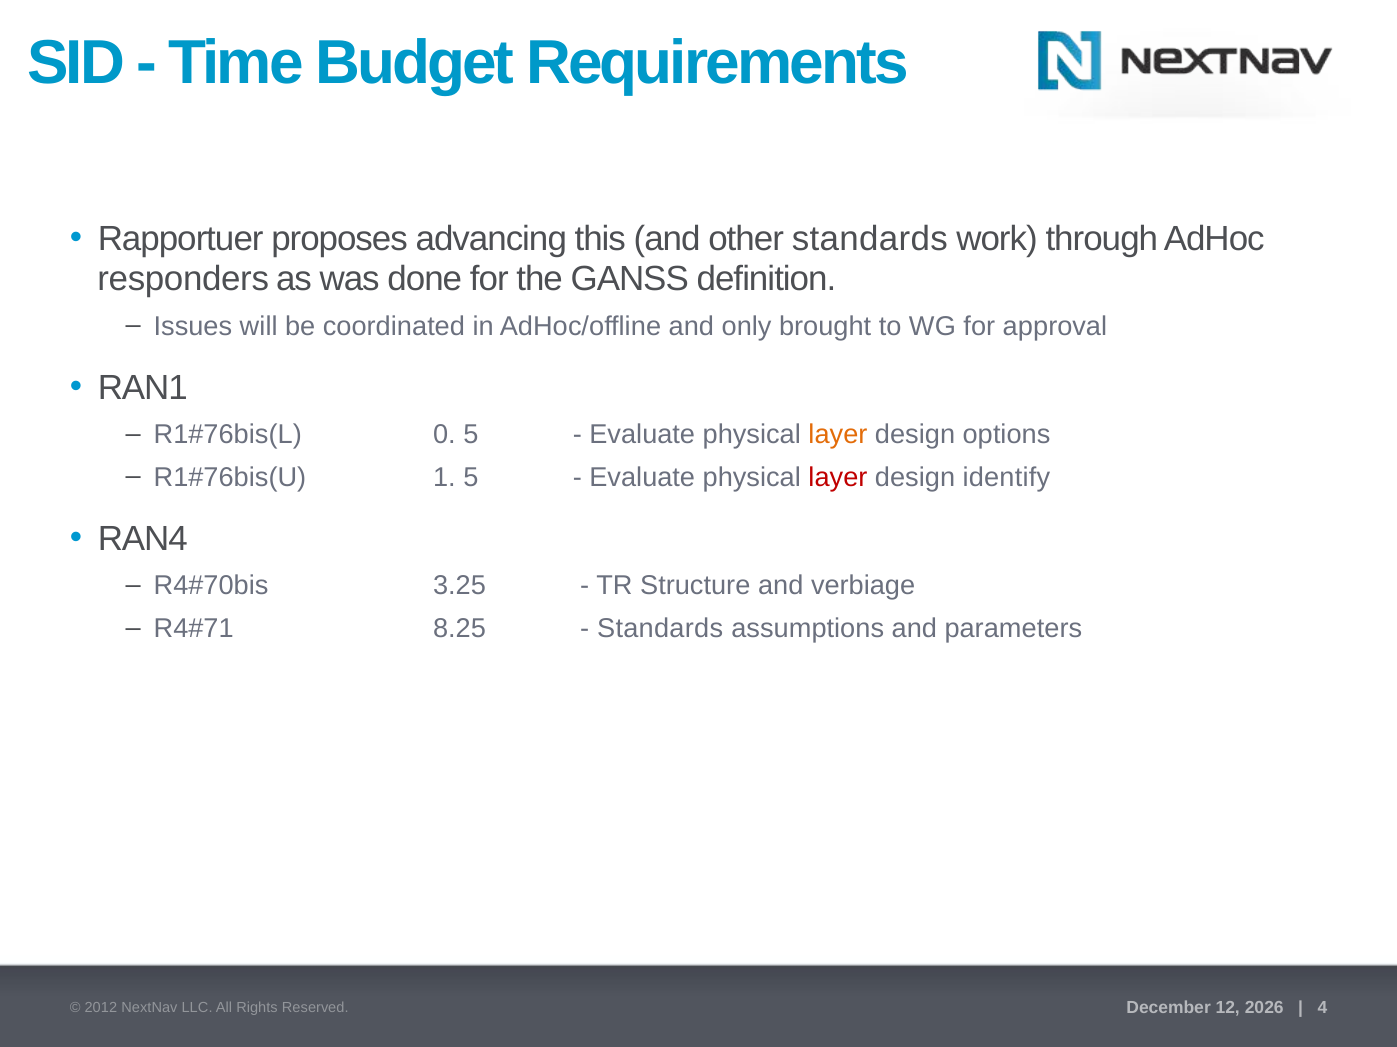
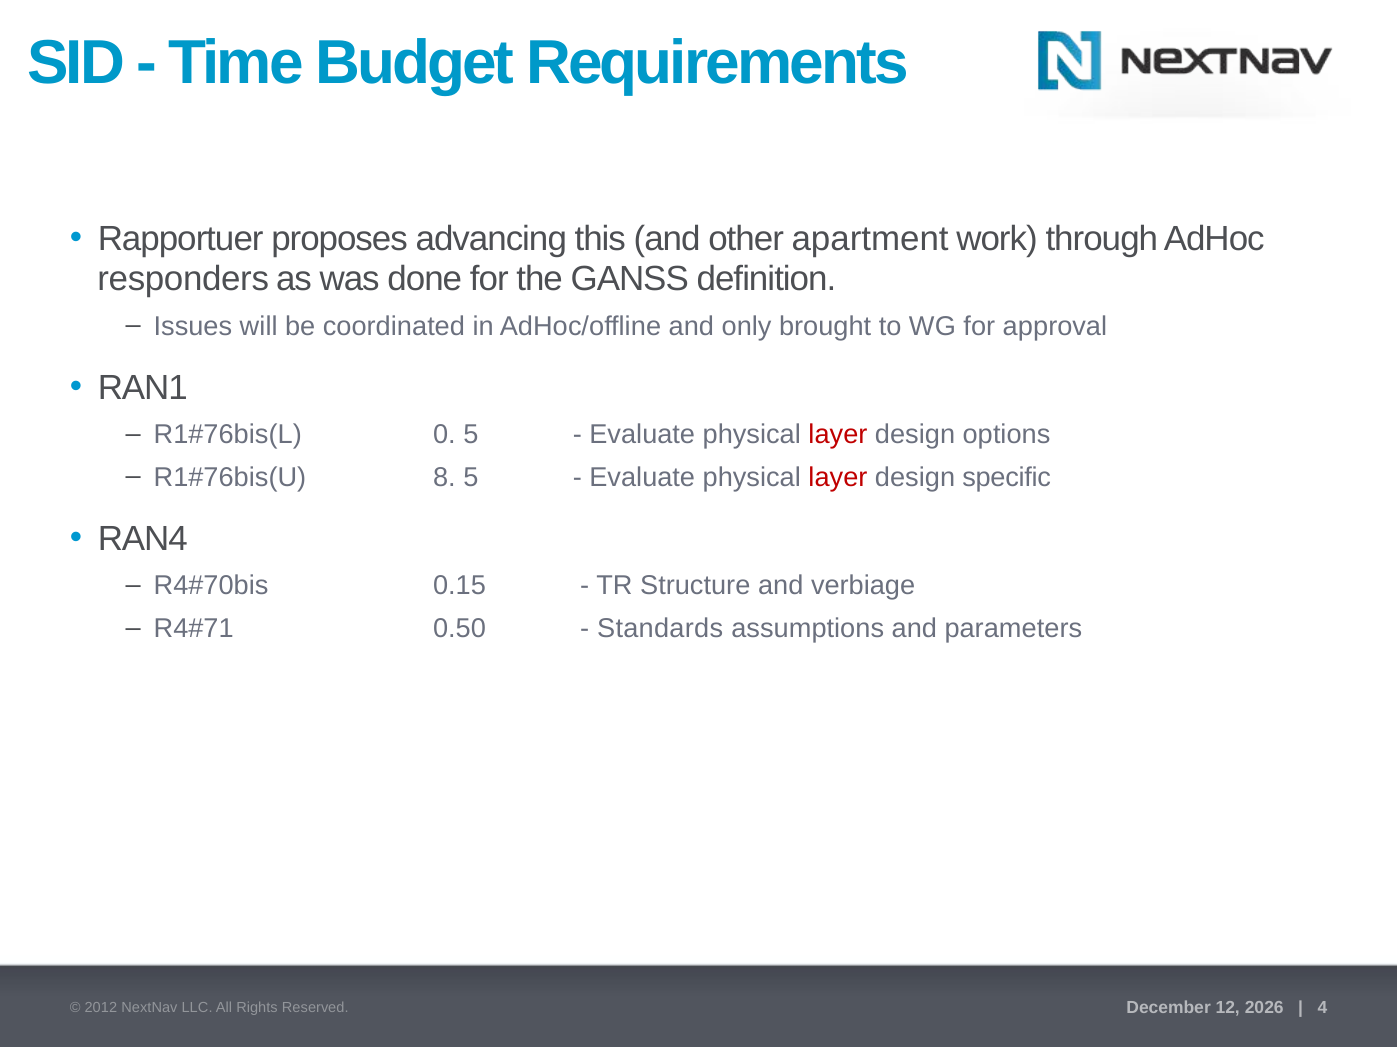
other standards: standards -> apartment (870, 239)
layer colour: orange -> red (838, 435)
1: 1 -> 8 (444, 478)
identify: identify -> specific (1007, 478)
3.25: 3.25 -> 0.15 (459, 586)
8.25: 8.25 -> 0.50 (459, 629)
